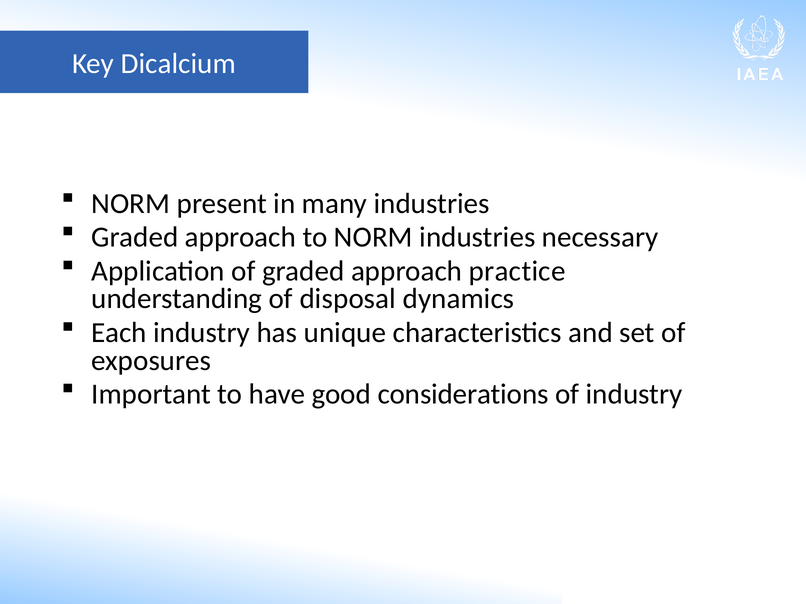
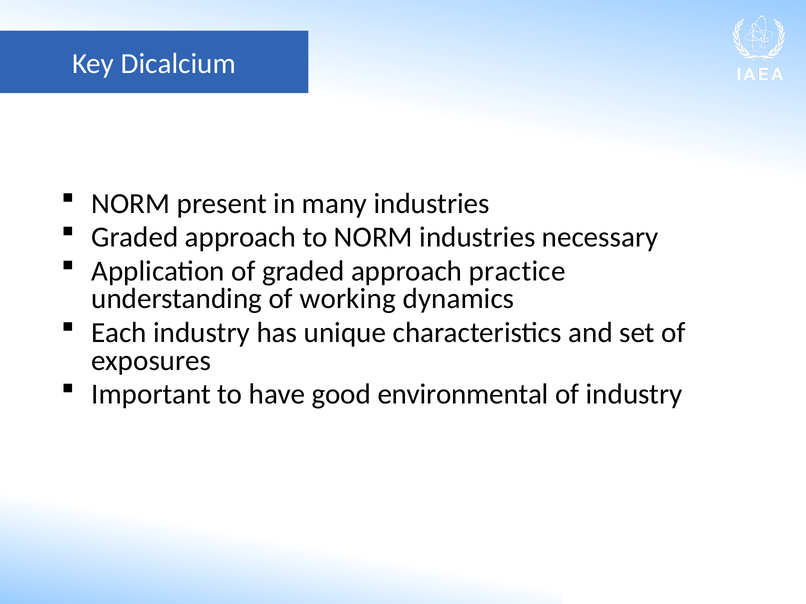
disposal: disposal -> working (348, 299)
considerations: considerations -> environmental (463, 395)
